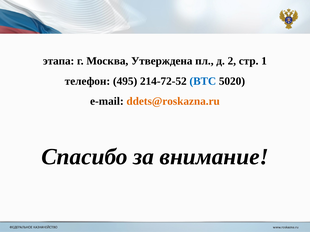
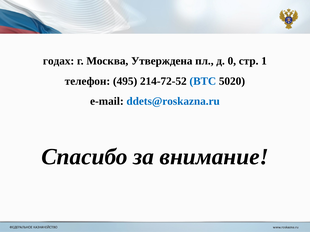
этапа: этапа -> годах (59, 61)
2: 2 -> 0 (232, 61)
ddets@roskazna.ru colour: orange -> blue (173, 101)
